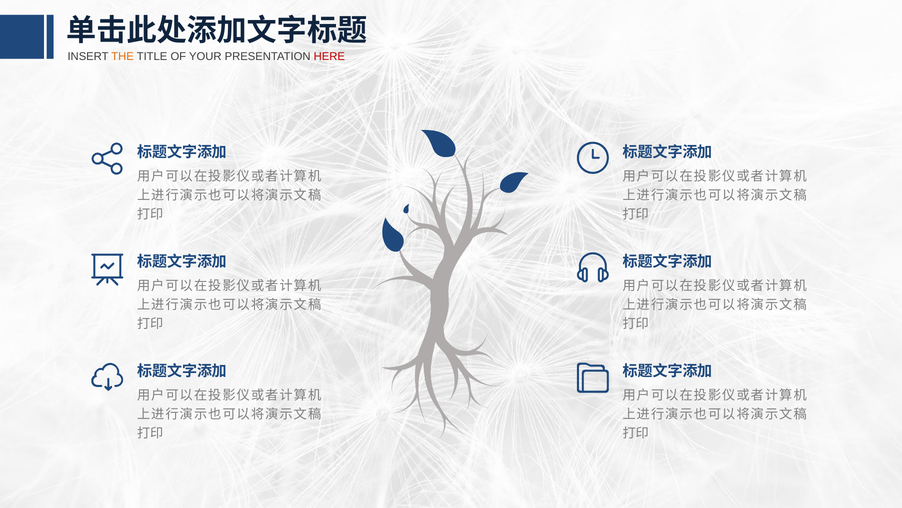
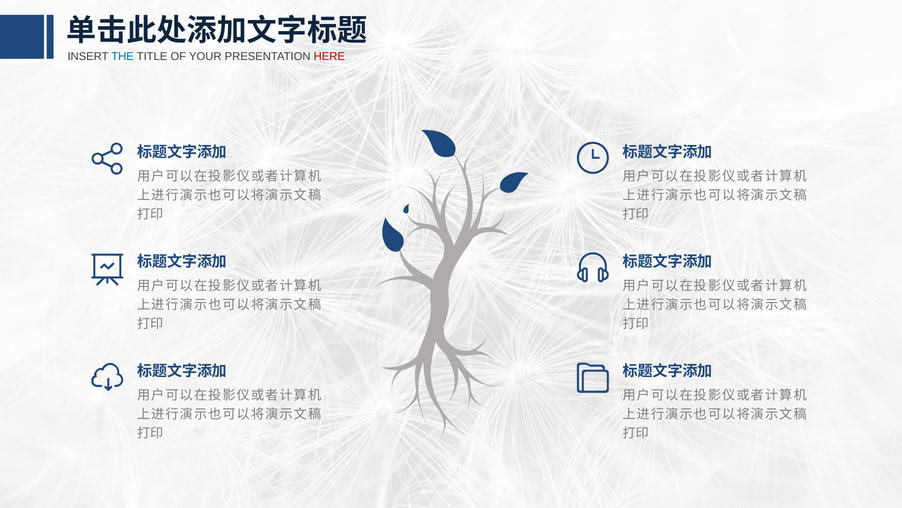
THE colour: orange -> blue (123, 56)
